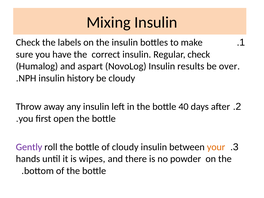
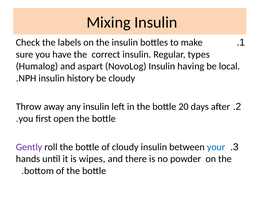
Regular check: check -> types (199, 54)
results: results -> having (191, 66)
over: over -> local (229, 66)
40: 40 -> 20 (183, 107)
your colour: orange -> blue (216, 147)
